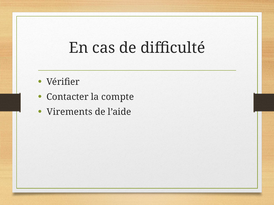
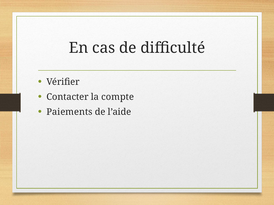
Virements: Virements -> Paiements (70, 112)
